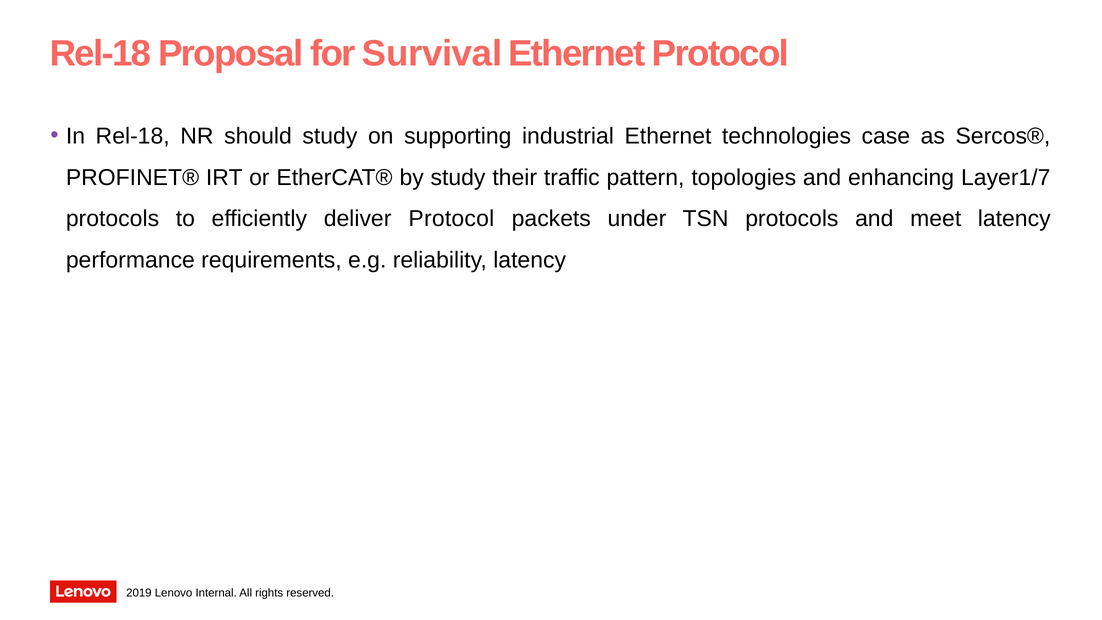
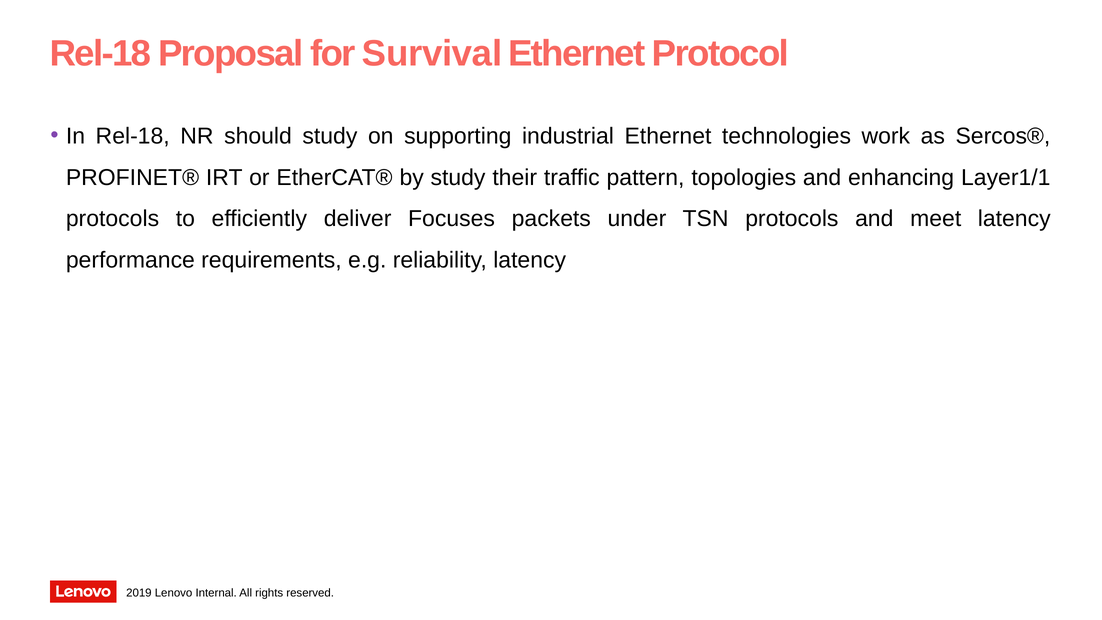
case: case -> work (886, 136)
Layer1/7: Layer1/7 -> Layer1/1 (1006, 177)
deliver Protocol: Protocol -> Focuses (452, 219)
